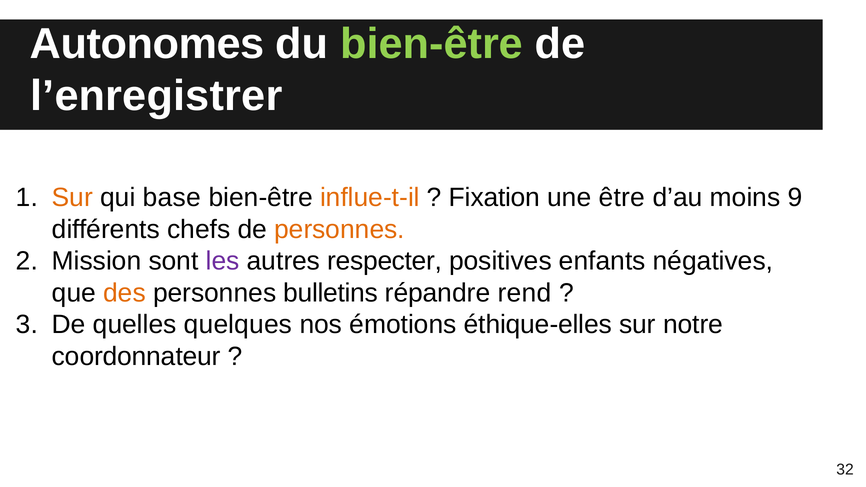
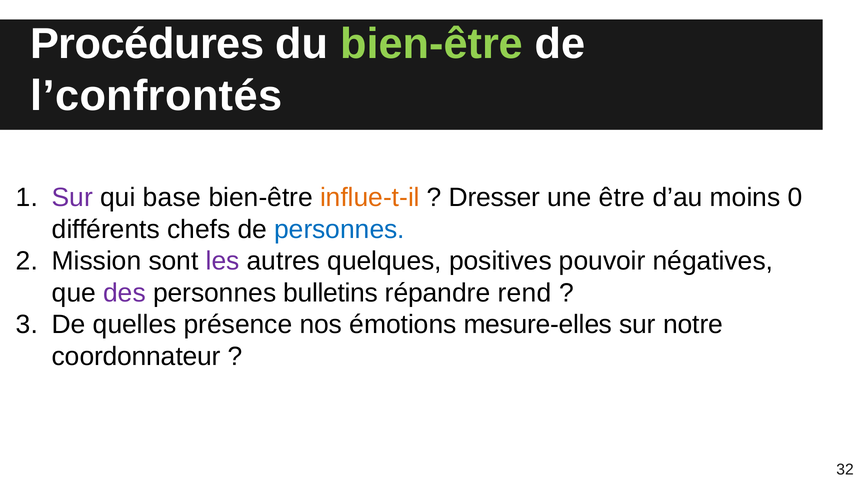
Autonomes: Autonomes -> Procédures (147, 44)
l’enregistrer: l’enregistrer -> l’confrontés (156, 96)
Sur colour: orange -> purple (72, 198)
Fixation: Fixation -> Dresser (495, 198)
9: 9 -> 0 (795, 198)
personnes colour: orange -> blue (339, 229)
respecter: respecter -> quelques (385, 261)
enfants: enfants -> pouvoir (602, 261)
des colour: orange -> purple (124, 293)
quelques: quelques -> présence (238, 325)
éthique-elles: éthique-elles -> mesure-elles (538, 325)
